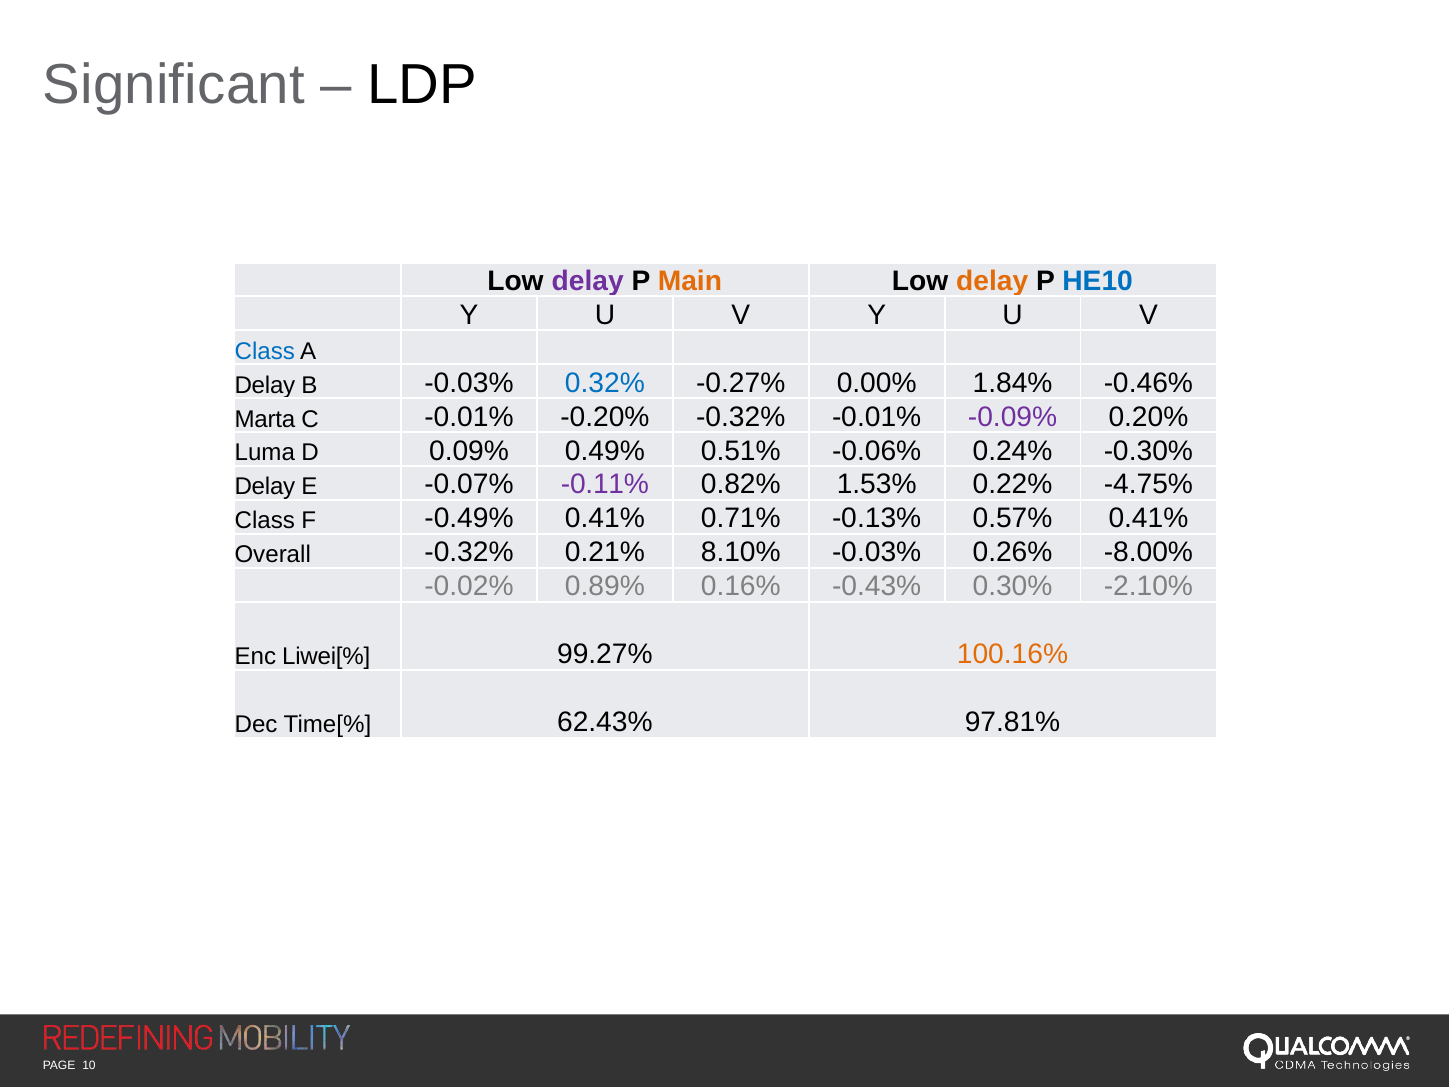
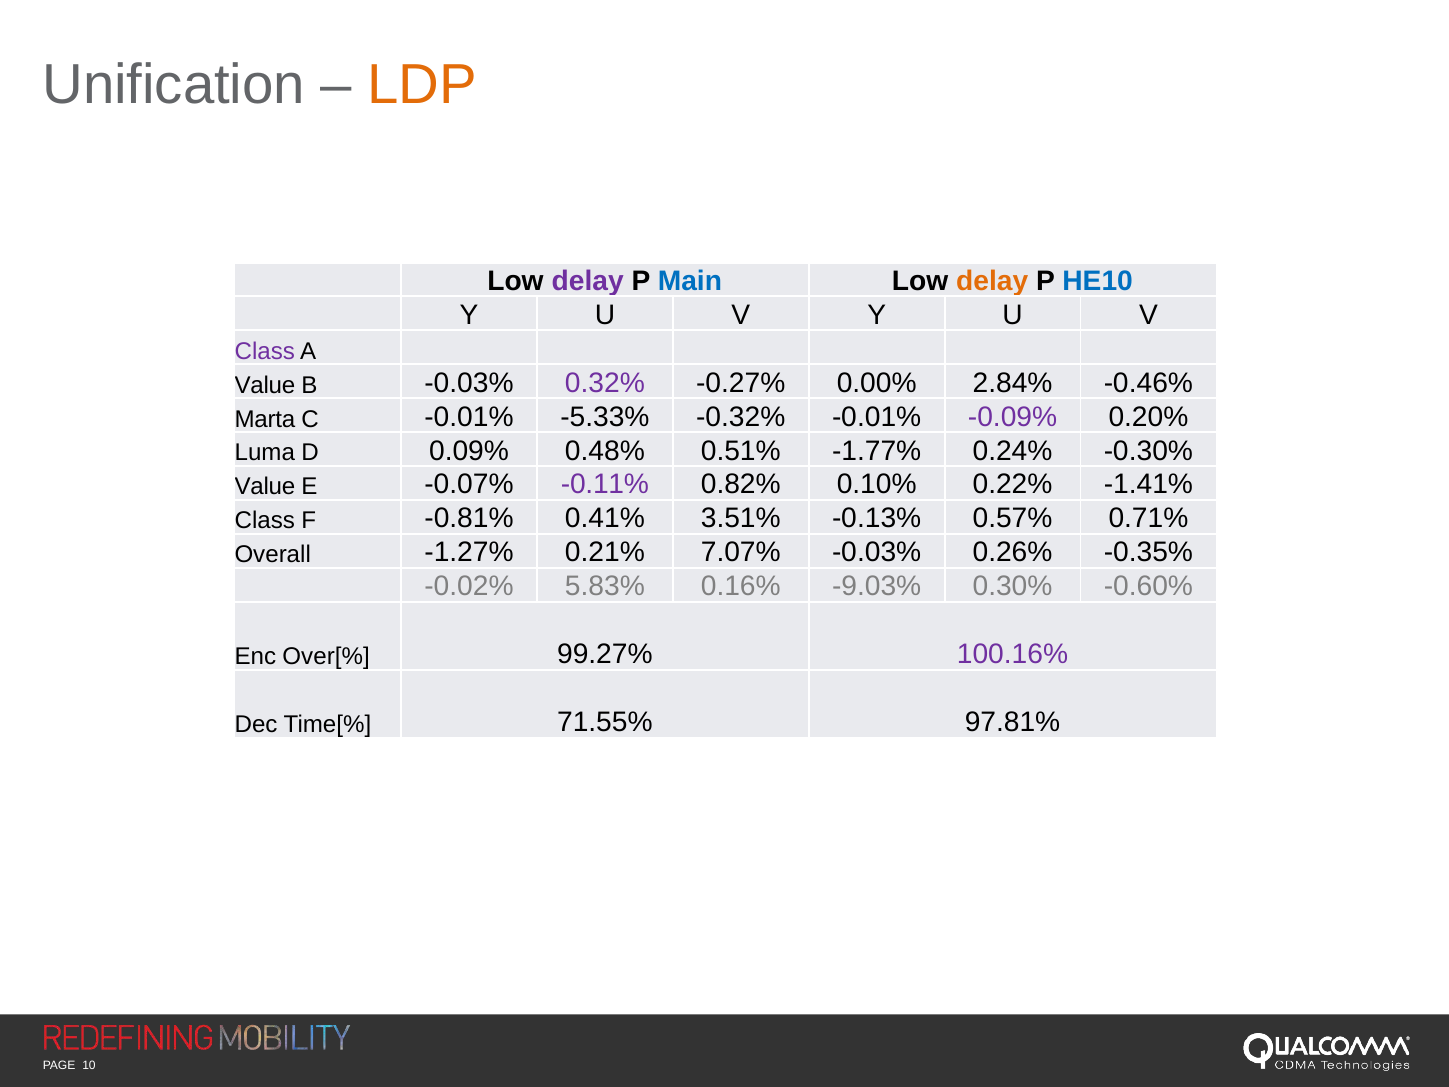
Significant: Significant -> Unification (174, 85)
LDP colour: black -> orange (422, 85)
Main colour: orange -> blue (690, 281)
Class colour: blue -> purple (265, 351)
Delay: Delay -> Value (265, 385)
0.32% colour: blue -> purple (605, 383)
1.84%: 1.84% -> 2.84% (1013, 383)
-0.20%: -0.20% -> -5.33% (605, 417)
0.49%: 0.49% -> 0.48% (605, 451)
-0.06%: -0.06% -> -1.77% (877, 451)
Delay: Delay -> Value (265, 487)
1.53%: 1.53% -> 0.10% (877, 485)
-4.75%: -4.75% -> -1.41% (1148, 485)
-0.49%: -0.49% -> -0.81% (469, 519)
0.71%: 0.71% -> 3.51% (741, 519)
0.57% 0.41%: 0.41% -> 0.71% (1148, 519)
Overall -0.32%: -0.32% -> -1.27% (469, 552)
8.10%: 8.10% -> 7.07% (741, 552)
-8.00%: -8.00% -> -0.35% (1148, 552)
0.89%: 0.89% -> 5.83% (605, 586)
-0.43%: -0.43% -> -9.03% (877, 586)
-2.10%: -2.10% -> -0.60% (1148, 586)
Liwei[%: Liwei[% -> Over[% (326, 657)
100.16% colour: orange -> purple (1012, 654)
62.43%: 62.43% -> 71.55% (605, 722)
